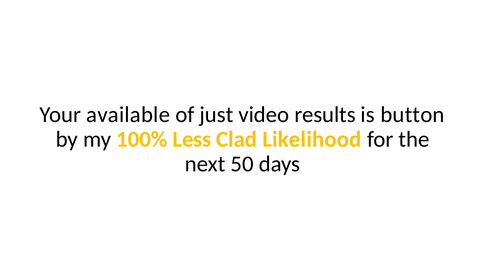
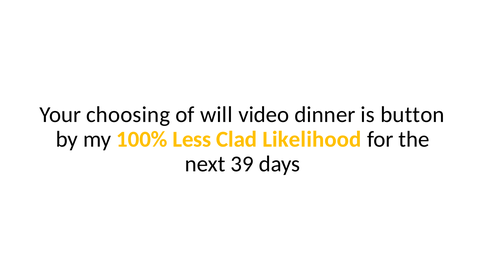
available: available -> choosing (128, 115)
just: just -> will (216, 115)
results: results -> dinner (325, 115)
50: 50 -> 39 (242, 164)
